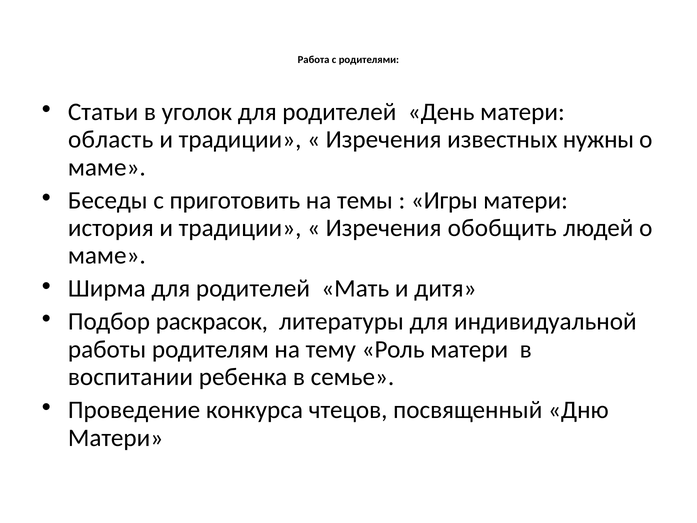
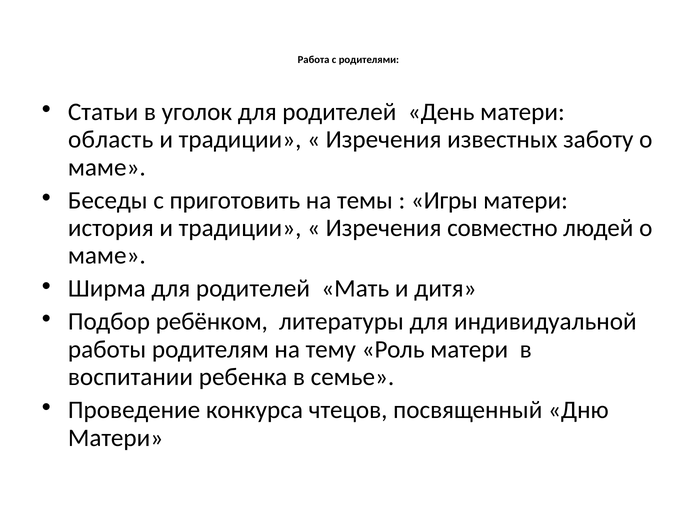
нужны: нужны -> заботу (598, 139)
обобщить: обобщить -> совместно (502, 228)
раскрасок: раскрасок -> ребёнком (212, 321)
